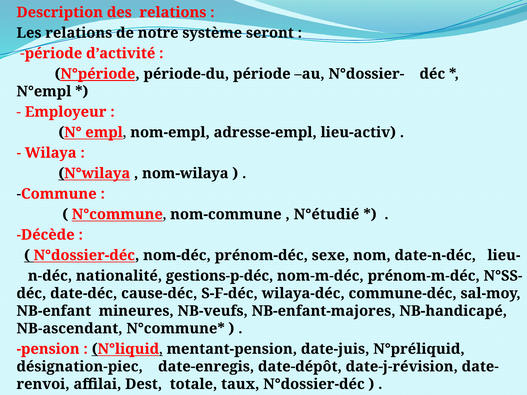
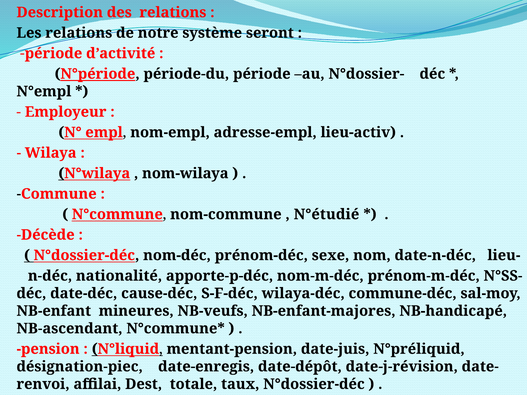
gestions-p-déc: gestions-p-déc -> apporte-p-déc (220, 276)
